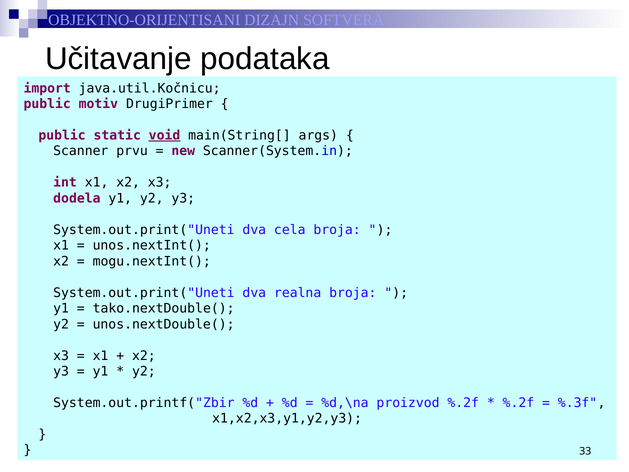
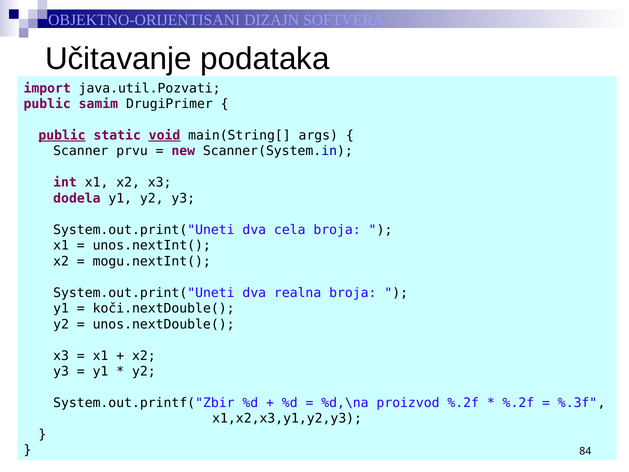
java.util.Kočnicu: java.util.Kočnicu -> java.util.Pozvati (150, 88)
motiv: motiv -> samim (98, 104)
public underline: none -> present (62, 135)
tako.nextDouble(: tako.nextDouble( -> koči.nextDouble( (164, 308)
33: 33 -> 84 (585, 451)
